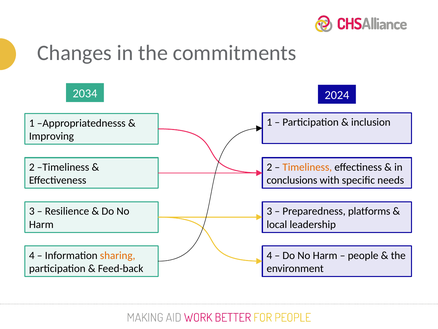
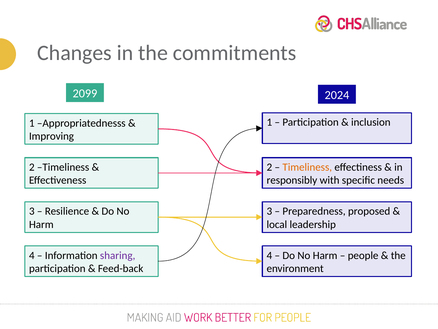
2034: 2034 -> 2099 (85, 93)
conclusions: conclusions -> responsibly (292, 180)
platforms: platforms -> proposed (369, 211)
sharing colour: orange -> purple (118, 255)
